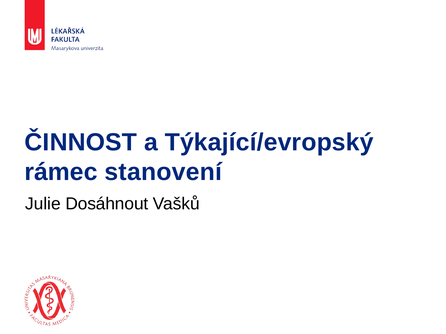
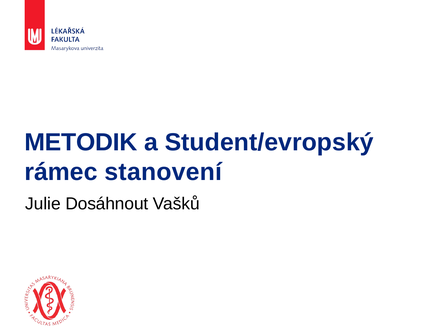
ČINNOST: ČINNOST -> METODIK (81, 142)
Týkající/evropský: Týkající/evropský -> Student/evropský (269, 142)
